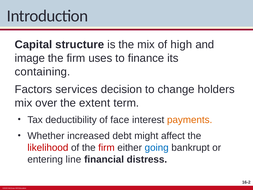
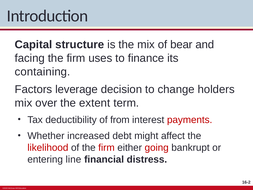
high: high -> bear (181, 45)
image: image -> facing (30, 58)
services: services -> leverage (77, 89)
face: face -> from (120, 120)
payments colour: orange -> red (190, 120)
going colour: blue -> red (157, 147)
